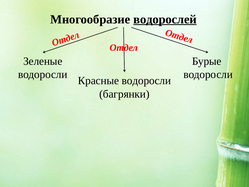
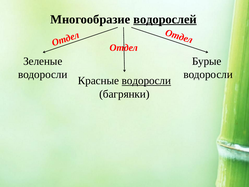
водоросли underline: none -> present (146, 81)
